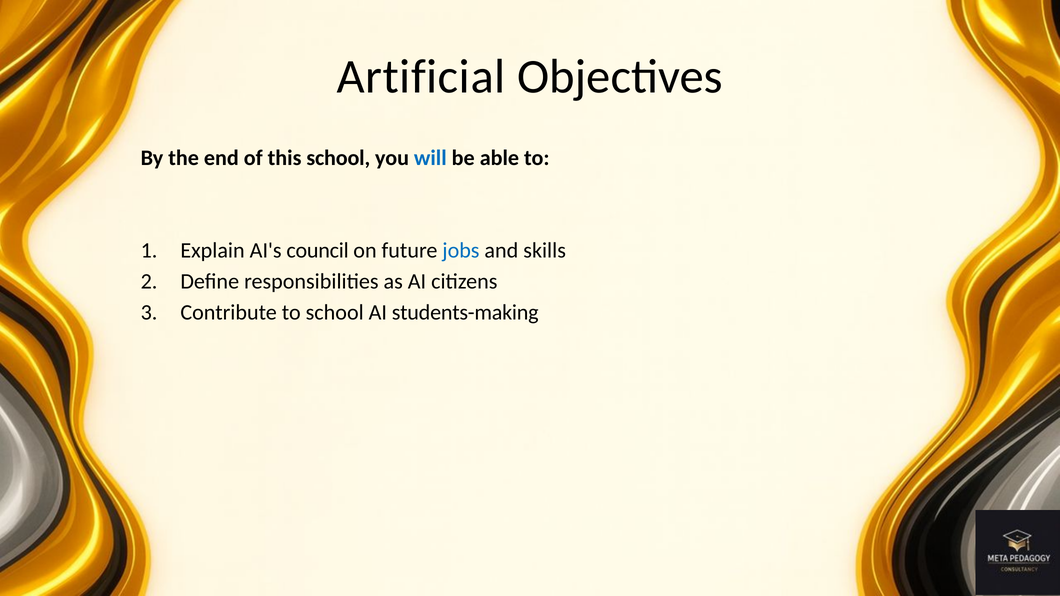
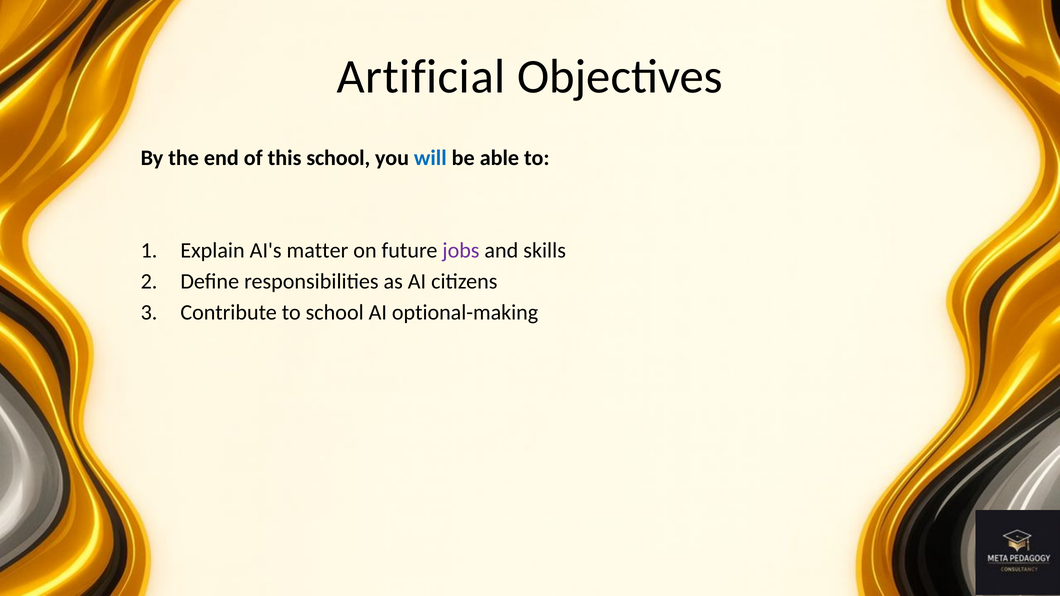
council: council -> matter (317, 251)
jobs colour: blue -> purple (461, 251)
students-making: students-making -> optional-making (465, 313)
